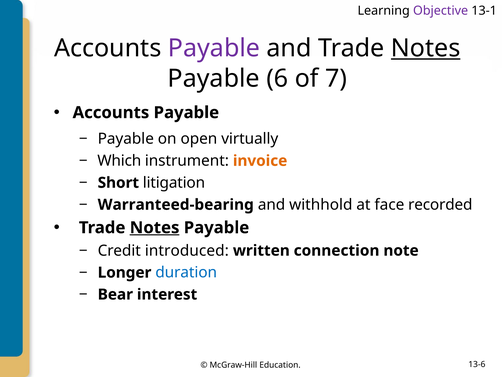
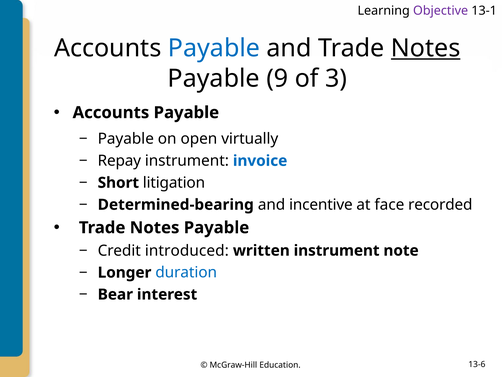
Payable colour: purple -> blue (214, 48)
6: 6 -> 9 (277, 78)
7: 7 -> 3 (336, 78)
Which: Which -> Repay (119, 161)
invoice colour: orange -> blue (260, 161)
Warranteed-bearing: Warranteed-bearing -> Determined-bearing (176, 204)
withhold: withhold -> incentive (321, 204)
Notes underline: present -> none (155, 227)
written connection: connection -> instrument (337, 250)
